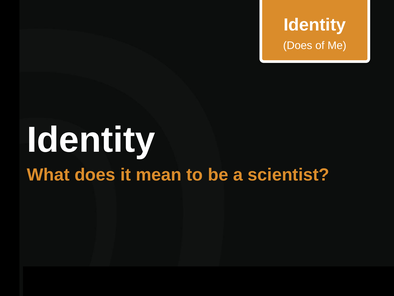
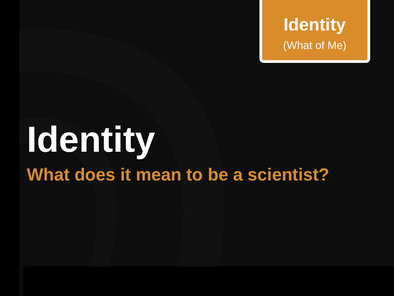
Does: Does -> What (298, 45)
